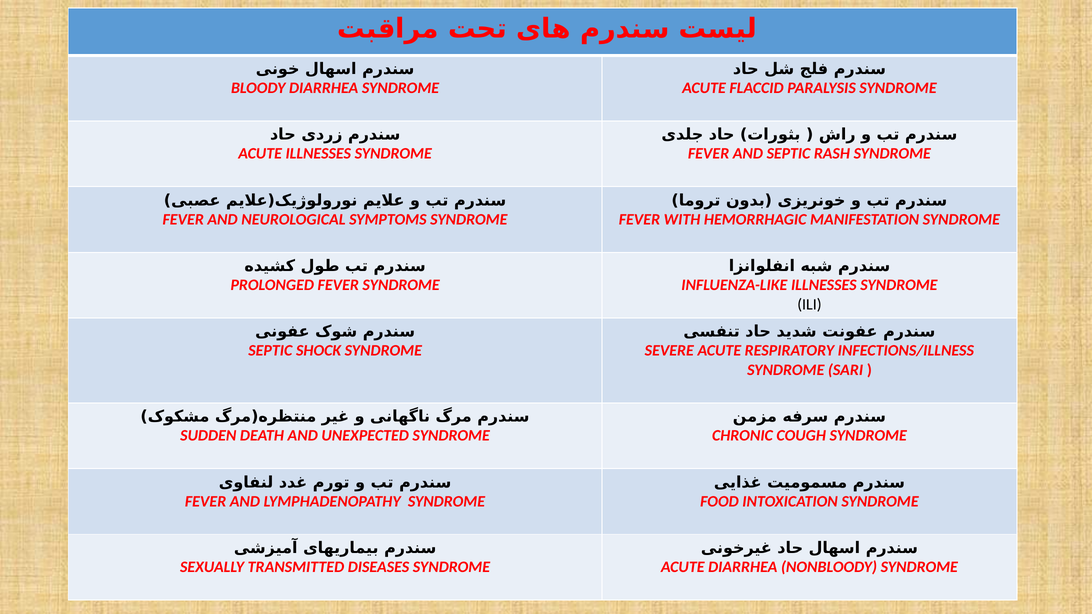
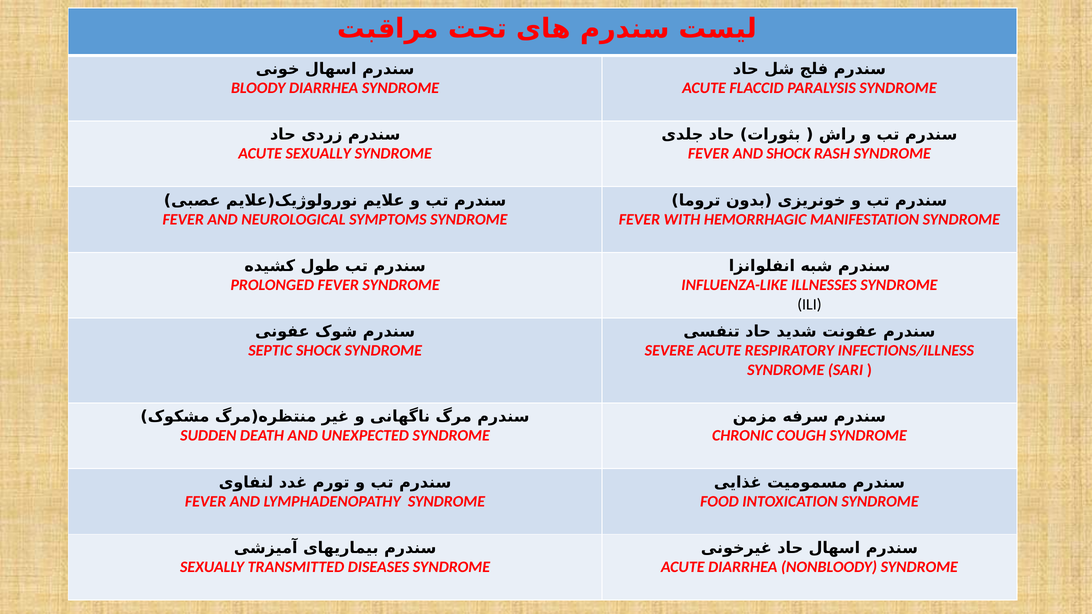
ACUTE ILLNESSES: ILLNESSES -> SEXUALLY (318, 154)
AND SEPTIC: SEPTIC -> SHOCK (789, 154)
